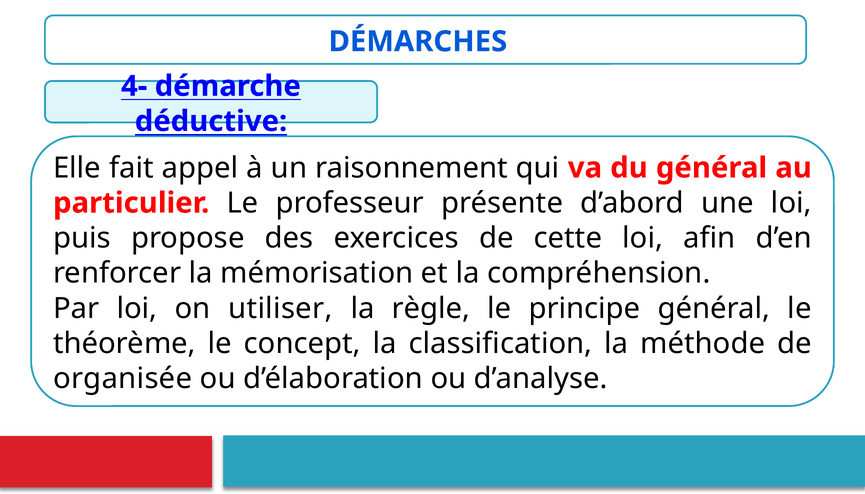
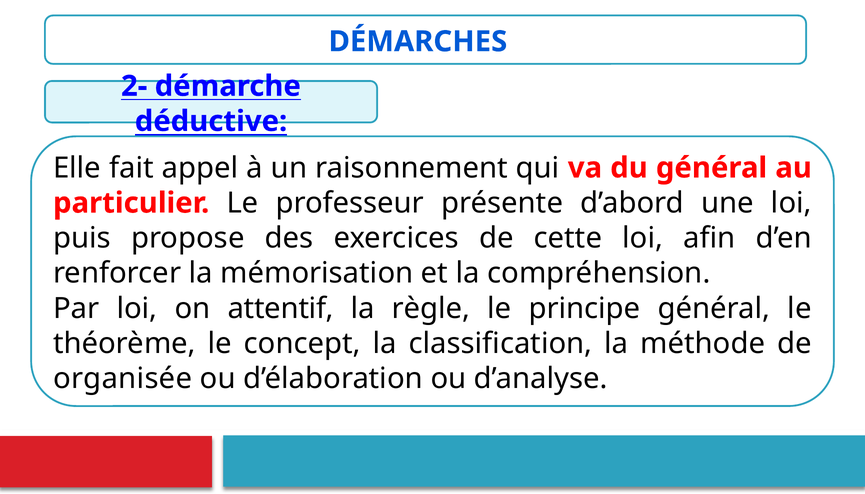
4-: 4- -> 2- (134, 86)
utiliser: utiliser -> attentif (281, 309)
